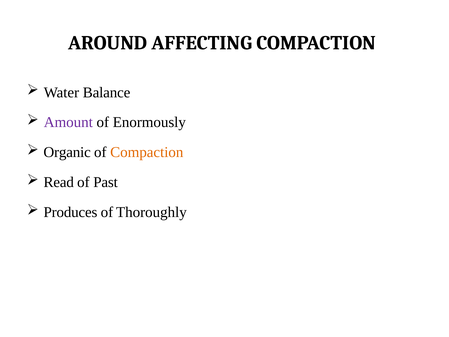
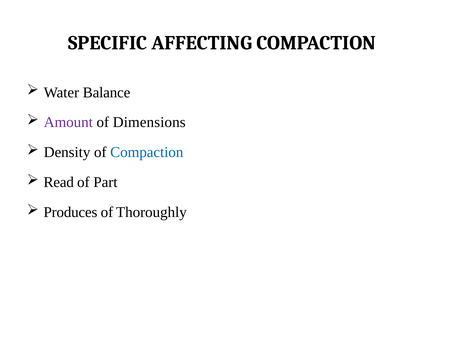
AROUND: AROUND -> SPECIFIC (108, 43)
Enormously: Enormously -> Dimensions (149, 122)
Organic: Organic -> Density (67, 152)
Compaction colour: orange -> blue (147, 152)
Past: Past -> Part (105, 182)
